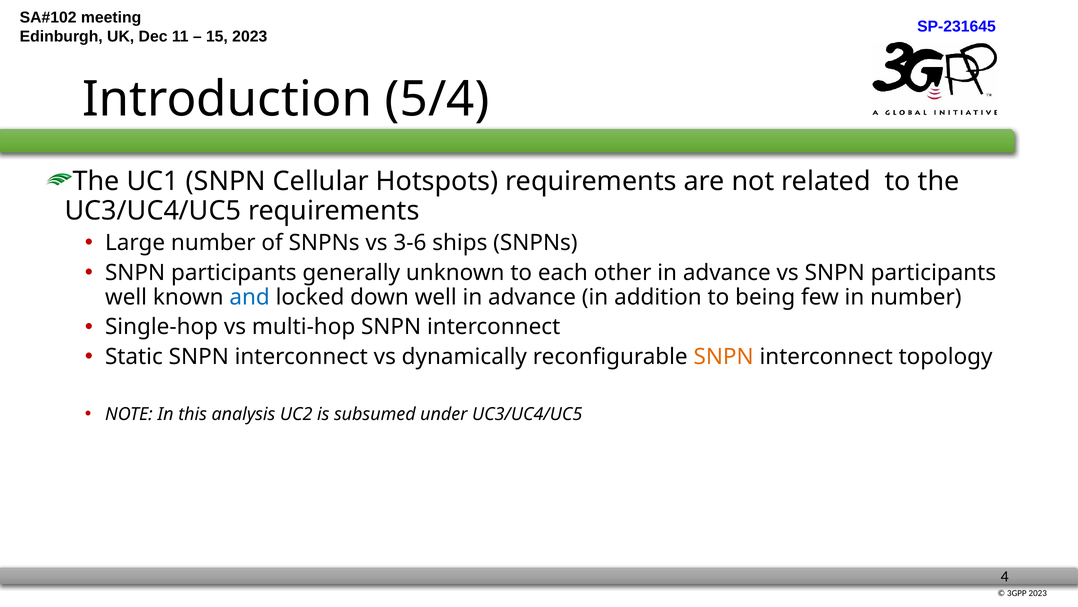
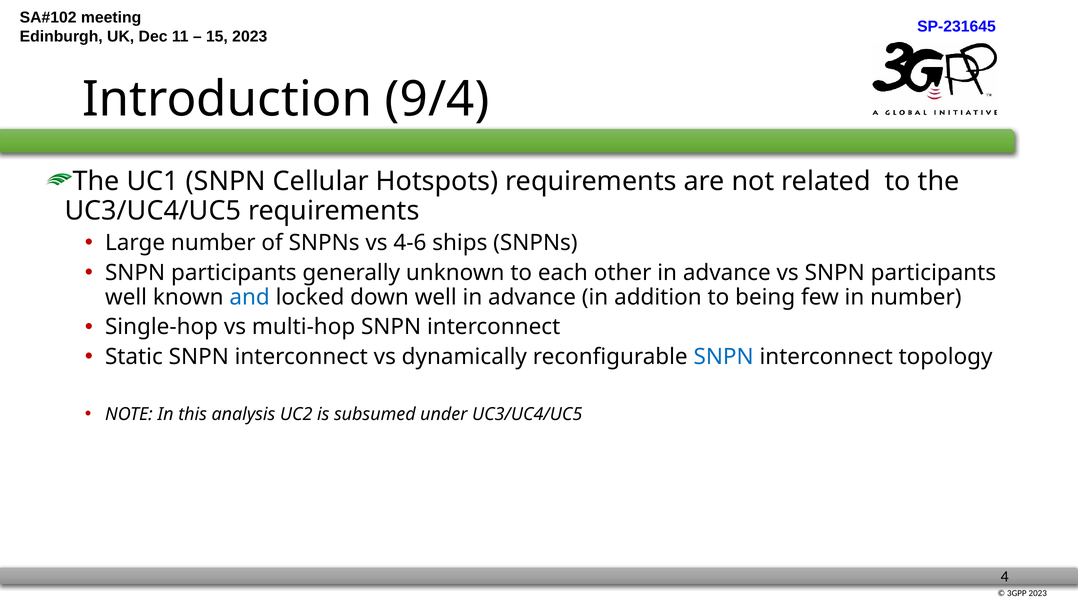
5/4: 5/4 -> 9/4 (437, 99)
3-6: 3-6 -> 4-6 (410, 243)
SNPN colour: orange -> blue (724, 357)
